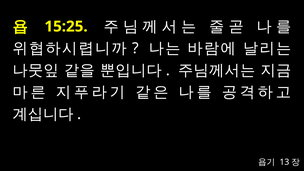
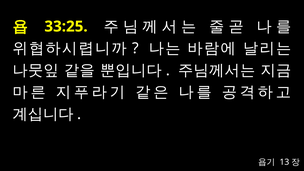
15:25: 15:25 -> 33:25 (66, 26)
